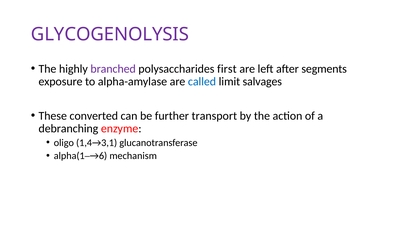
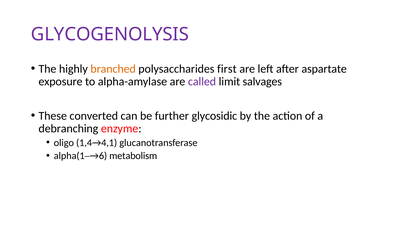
branched colour: purple -> orange (113, 69)
segments: segments -> aspartate (324, 69)
called colour: blue -> purple (202, 81)
transport: transport -> glycosidic (214, 115)
1,4→3,1: 1,4→3,1 -> 1,4→4,1 (97, 142)
mechanism: mechanism -> metabolism (133, 155)
